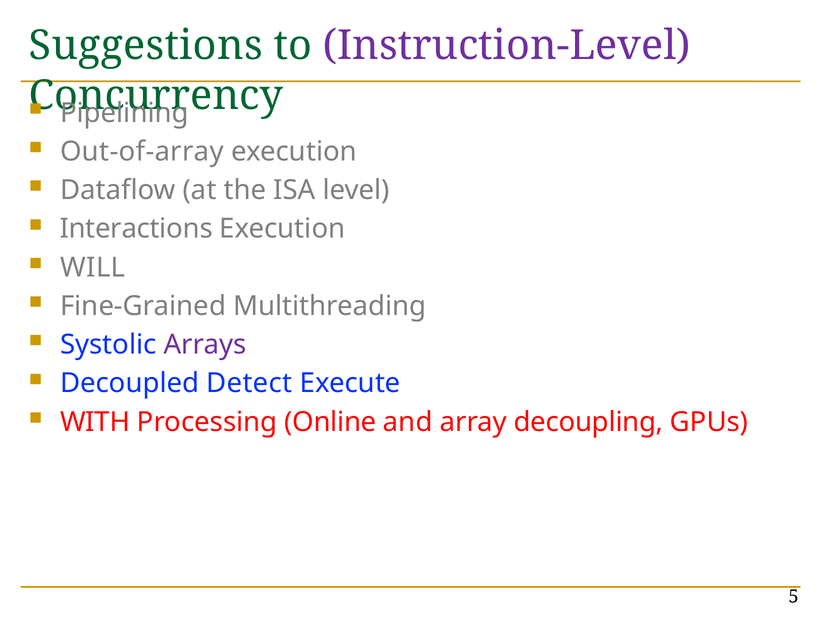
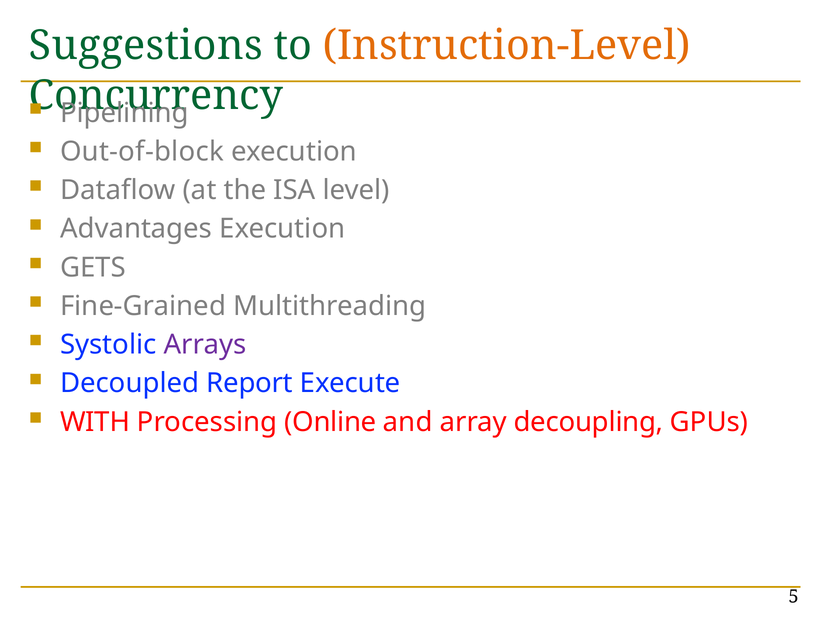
Instruction-Level colour: purple -> orange (507, 46)
Out-of-array: Out-of-array -> Out-of-block (142, 152)
Interactions: Interactions -> Advantages (136, 229)
WILL: WILL -> GETS (93, 267)
Detect: Detect -> Report (250, 383)
